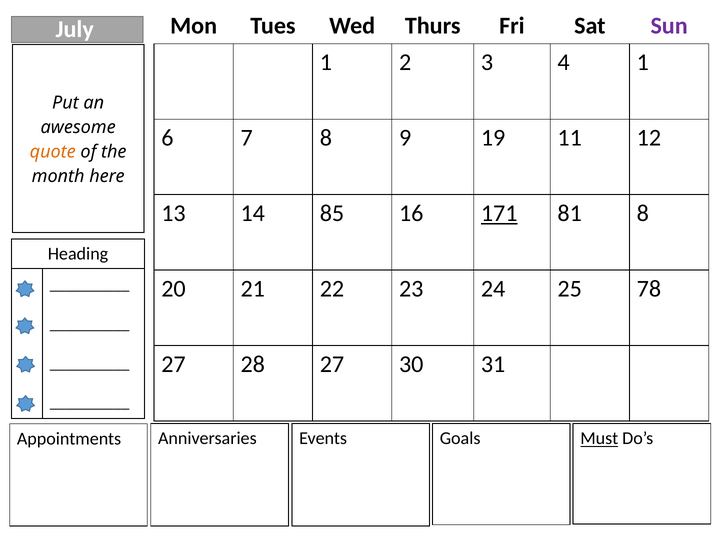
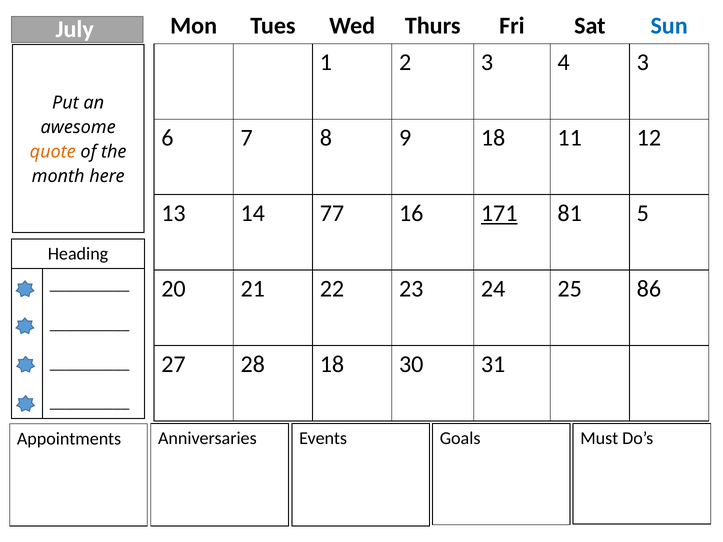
Sun colour: purple -> blue (669, 26)
4 1: 1 -> 3 (643, 62)
9 19: 19 -> 18 (493, 138)
85: 85 -> 77 (332, 213)
81 8: 8 -> 5 (643, 213)
78: 78 -> 86 (649, 289)
28 27: 27 -> 18 (332, 364)
Must underline: present -> none (599, 439)
